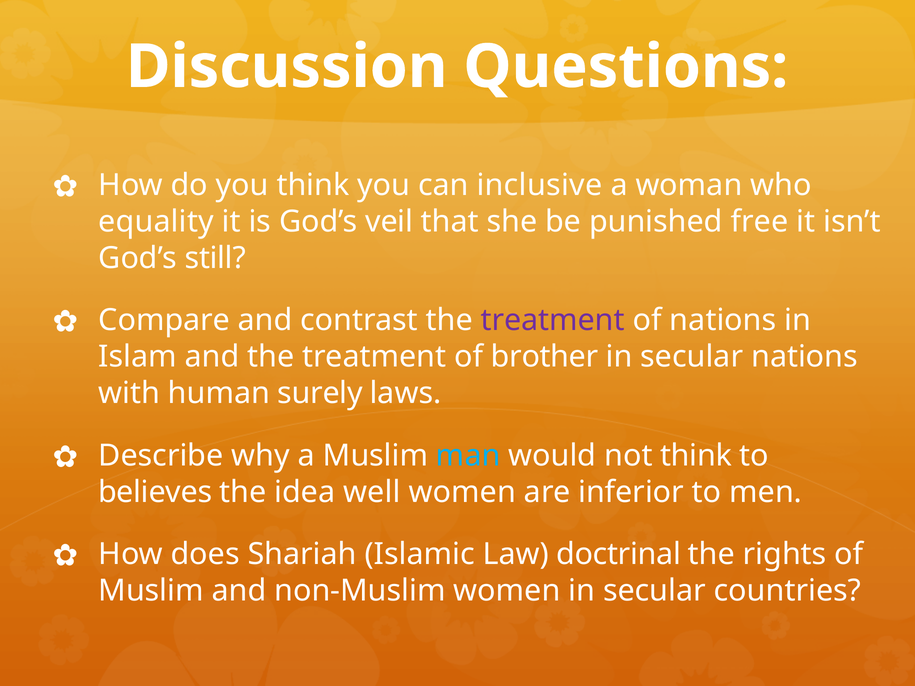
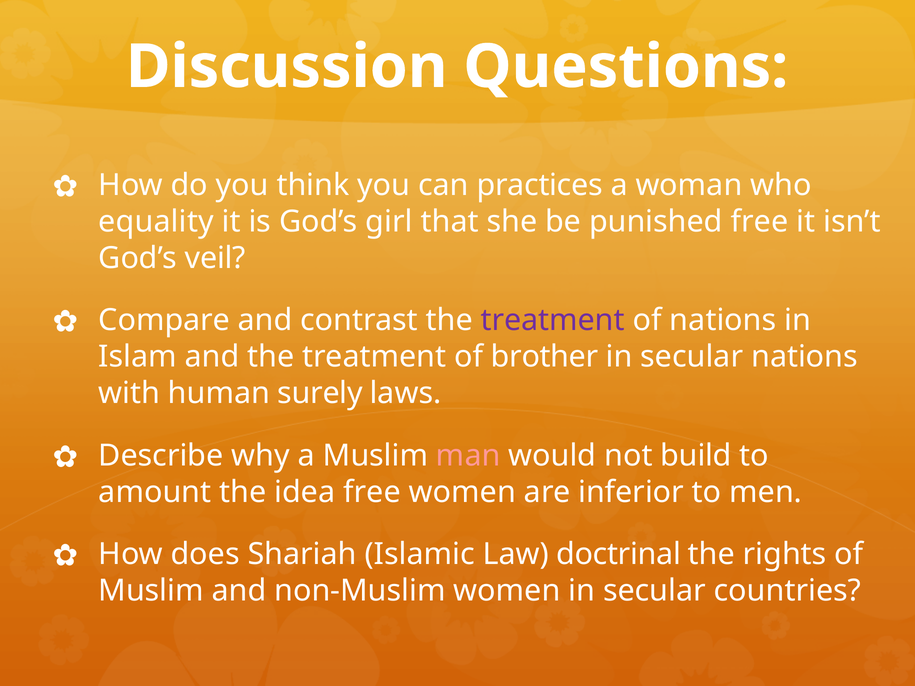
inclusive: inclusive -> practices (540, 185)
veil: veil -> girl (389, 222)
still: still -> veil (215, 258)
man colour: light blue -> pink (468, 456)
not think: think -> build (696, 456)
believes: believes -> amount (155, 492)
idea well: well -> free (372, 492)
